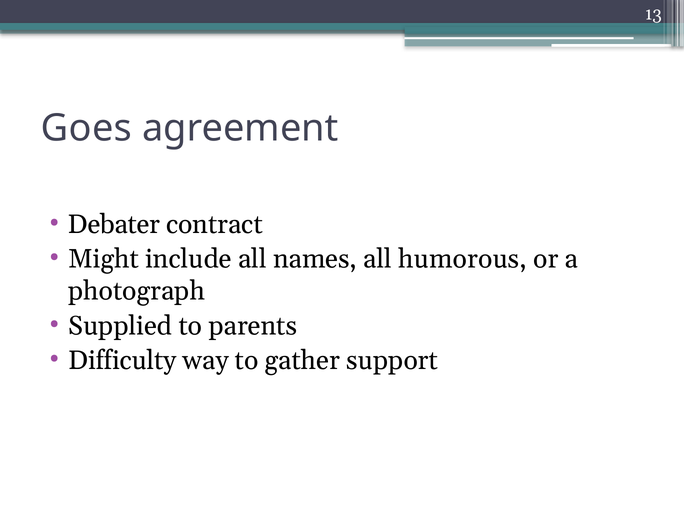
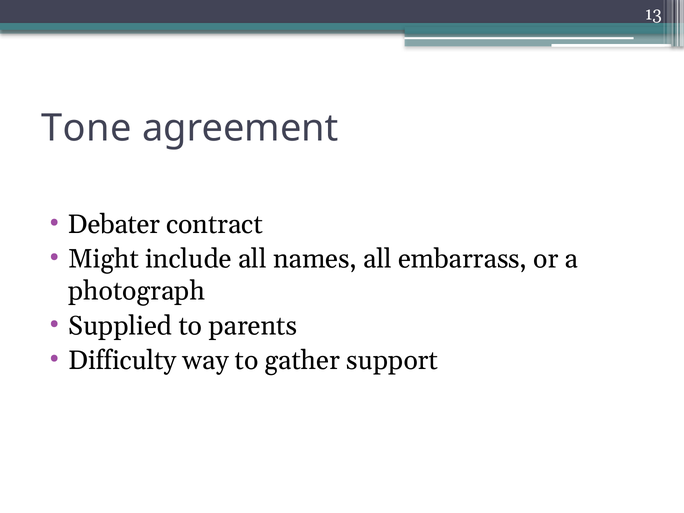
Goes: Goes -> Tone (86, 128)
humorous: humorous -> embarrass (463, 259)
